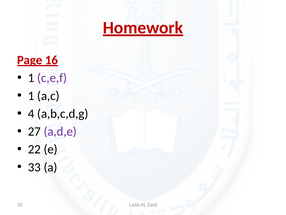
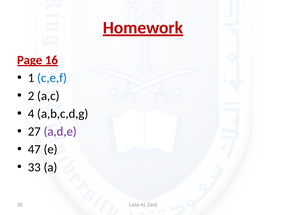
c,e,f colour: purple -> blue (52, 78)
1: 1 -> 2 (31, 96)
22: 22 -> 47 (34, 149)
